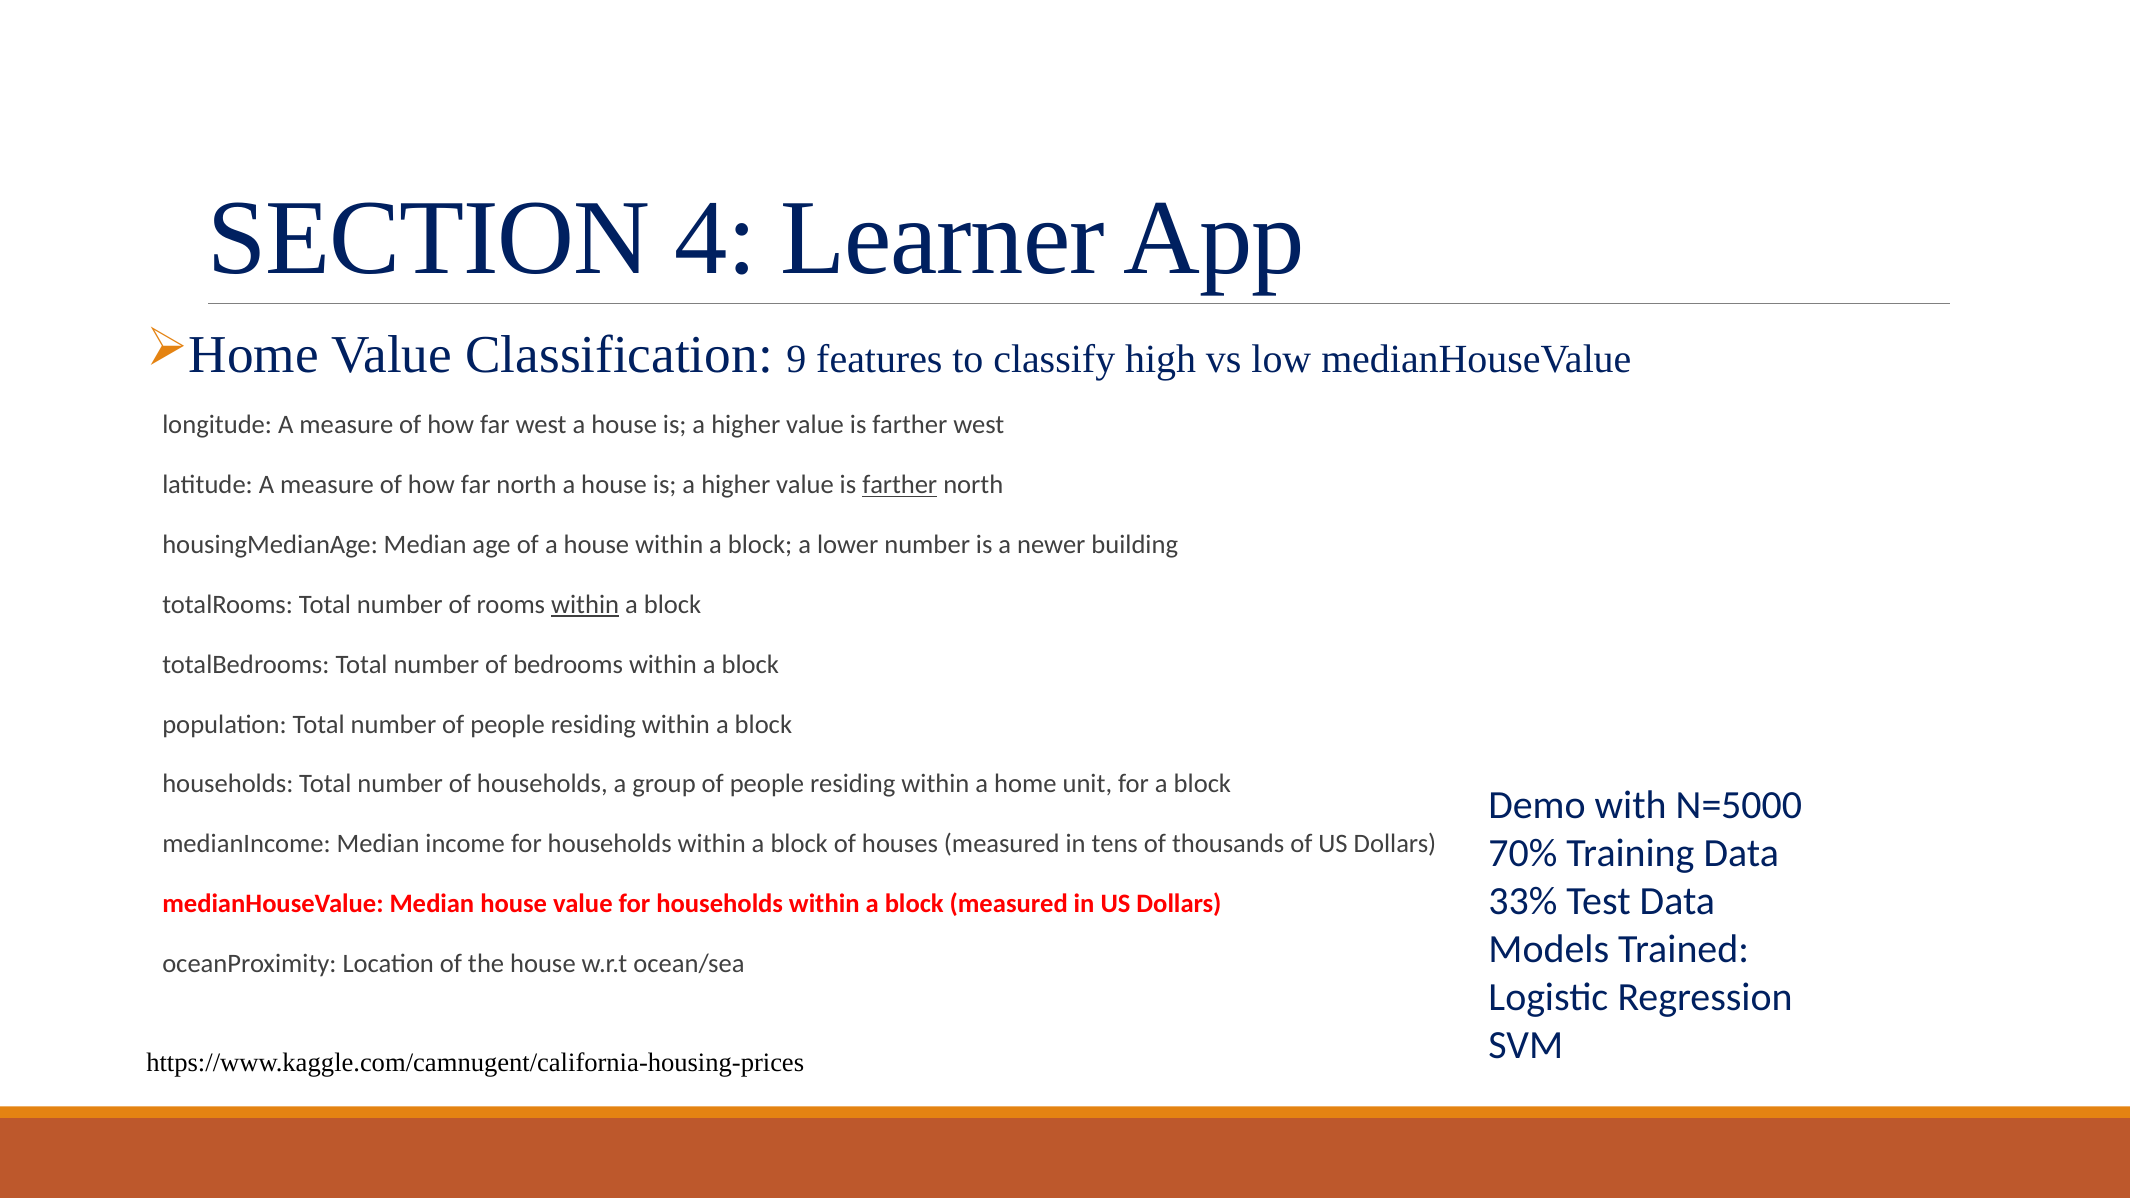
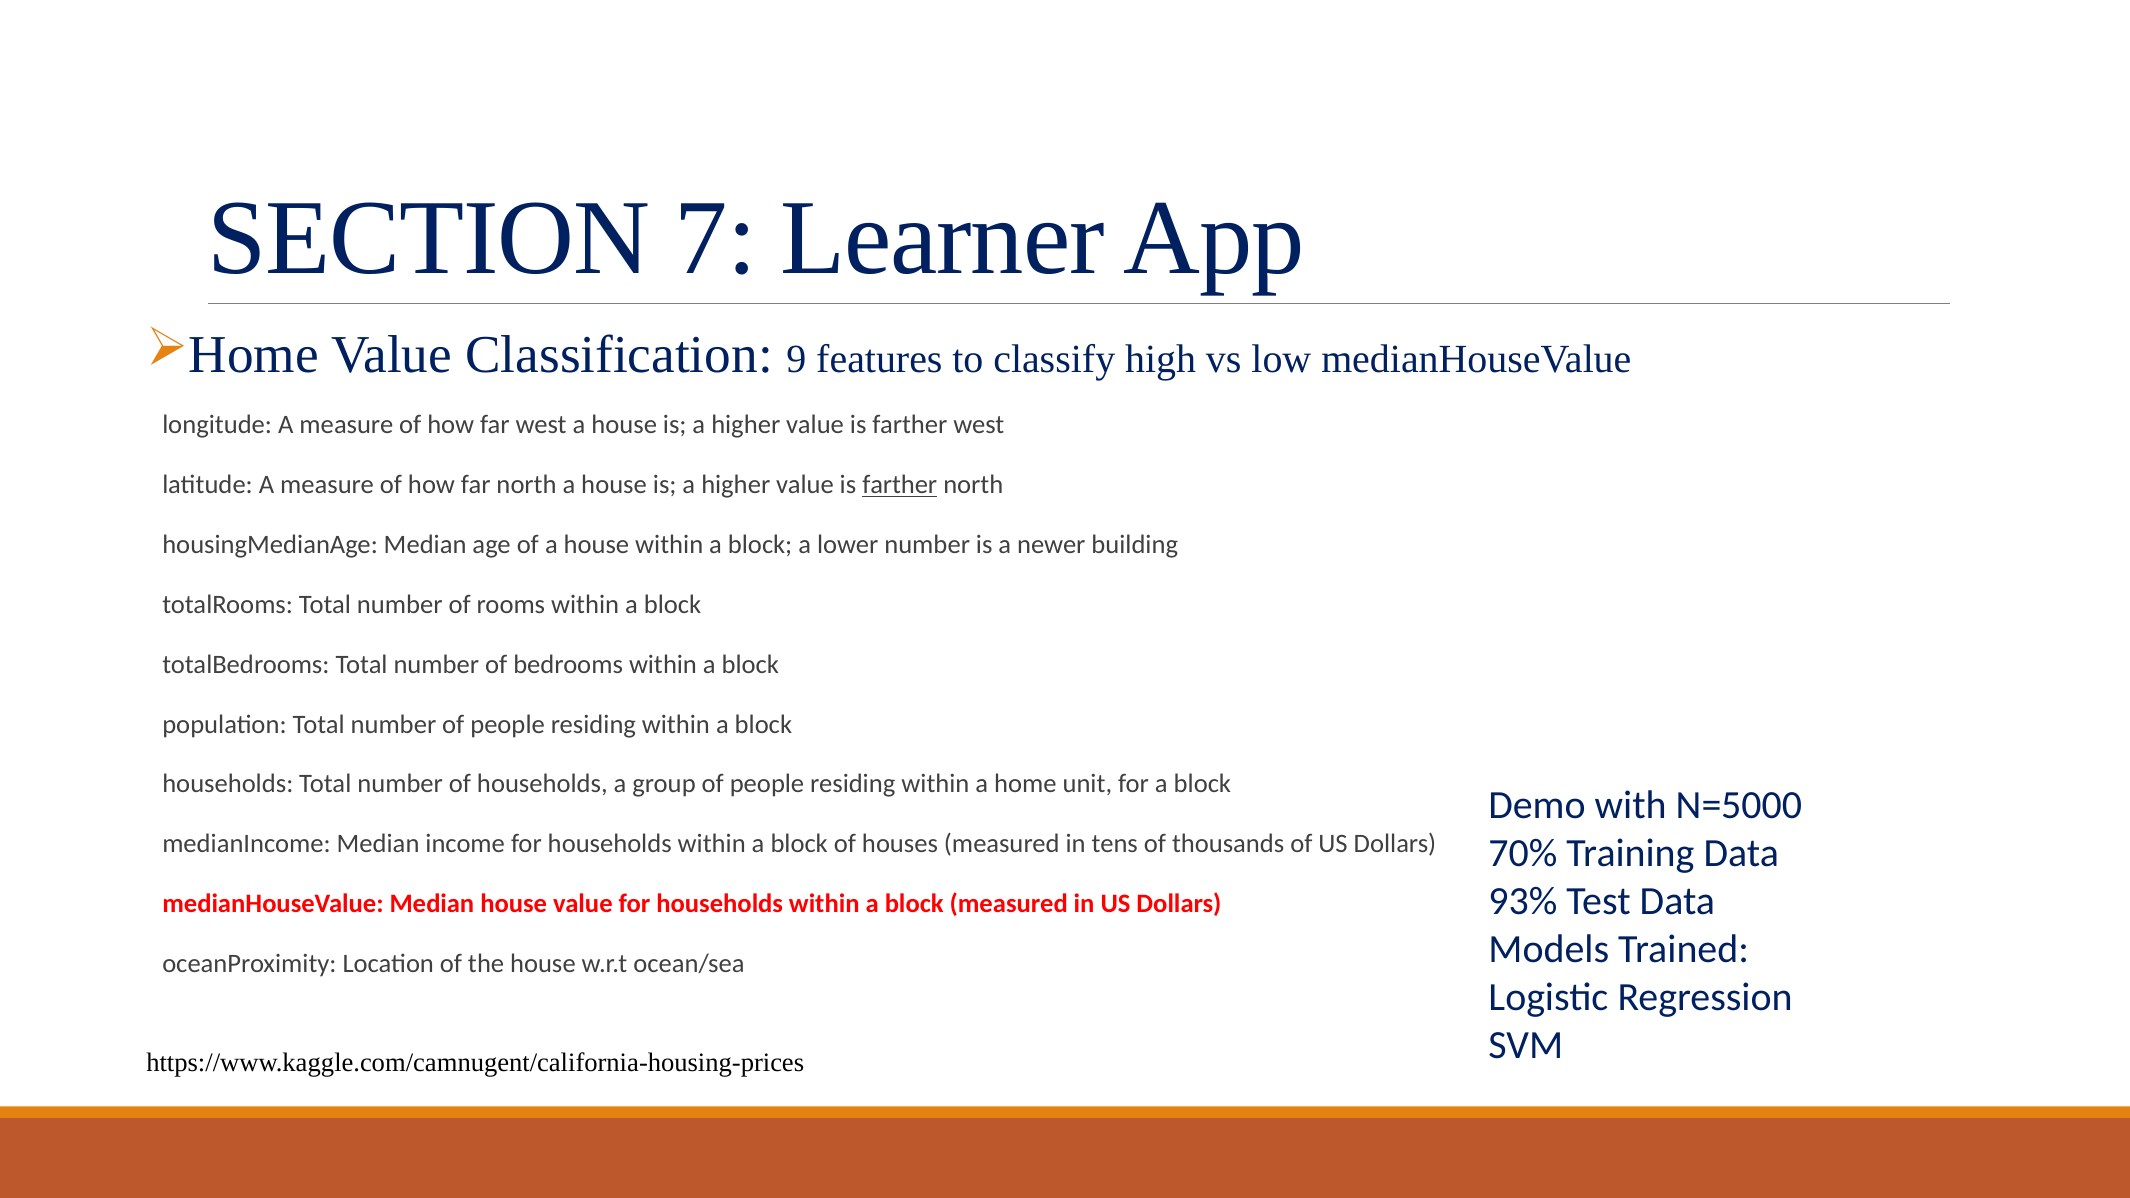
4: 4 -> 7 (715, 239)
within underline: present -> none (585, 605)
33%: 33% -> 93% (1523, 901)
